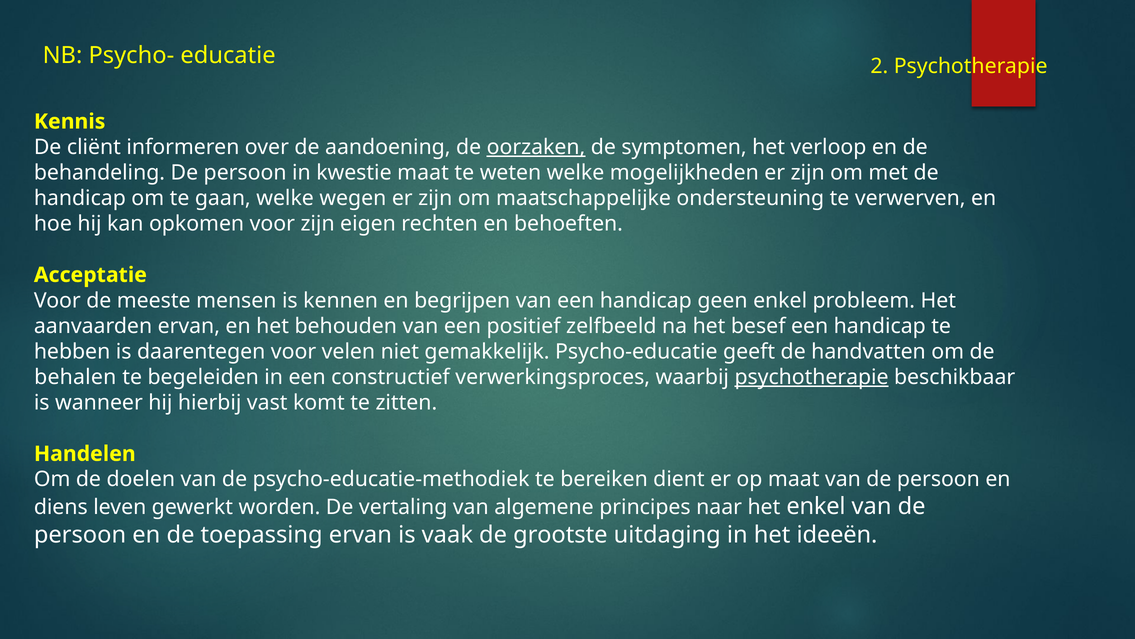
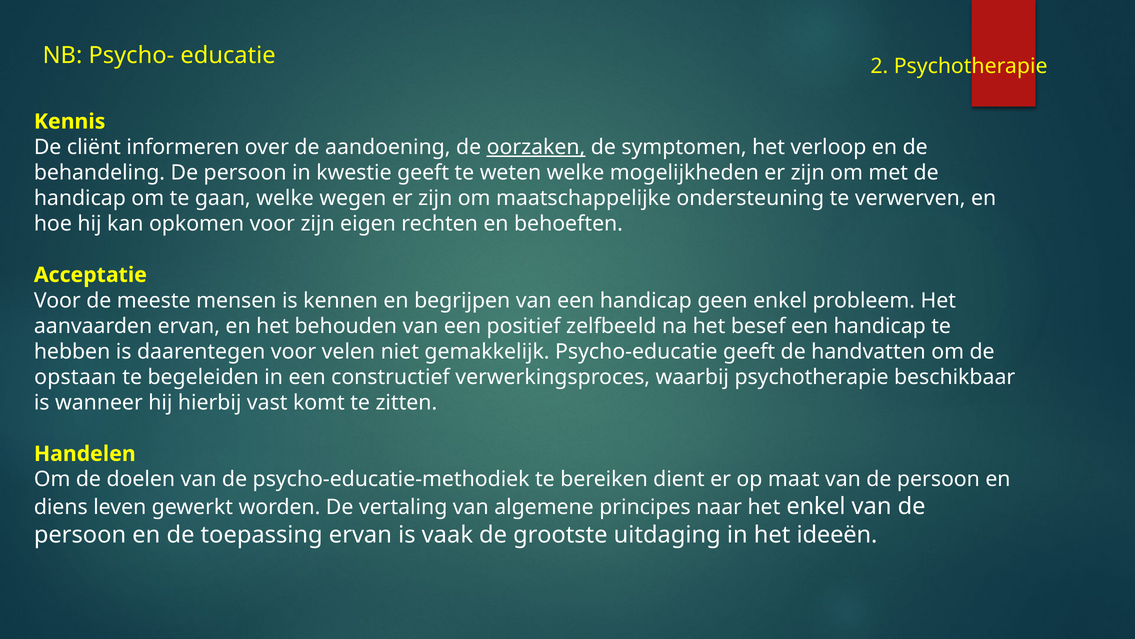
kwestie maat: maat -> geeft (423, 173)
behalen: behalen -> opstaan (75, 377)
psychotherapie underline: present -> none (812, 377)
